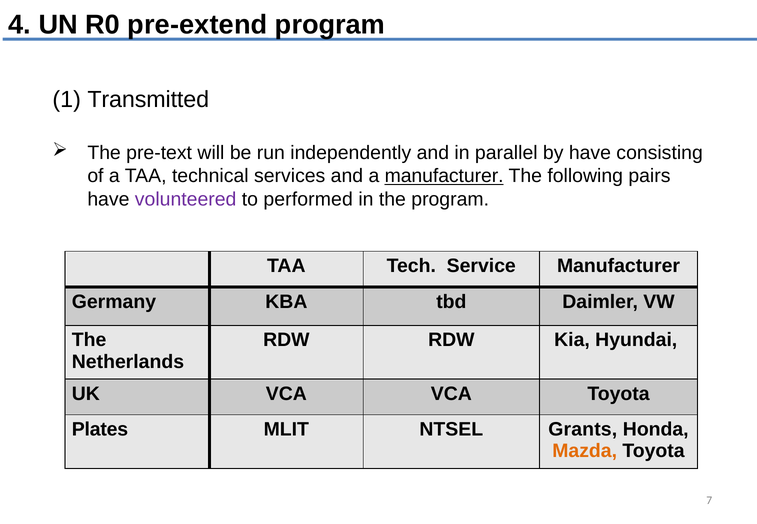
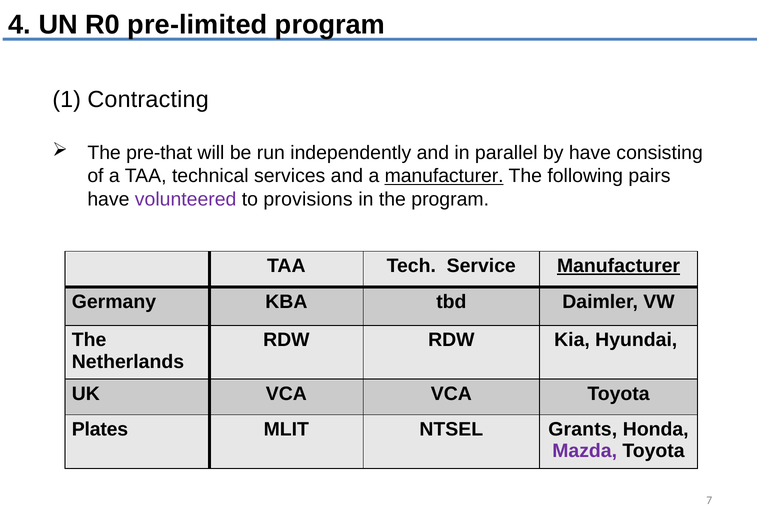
pre-extend: pre-extend -> pre-limited (197, 25)
Transmitted: Transmitted -> Contracting (148, 99)
pre-text: pre-text -> pre-that (159, 153)
performed: performed -> provisions (308, 199)
Manufacturer underline: none -> present (619, 266)
Mazda colour: orange -> purple (585, 451)
